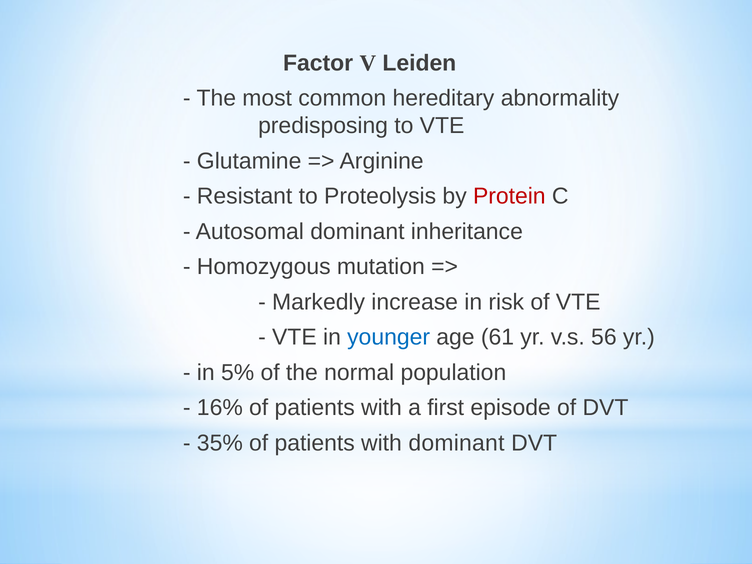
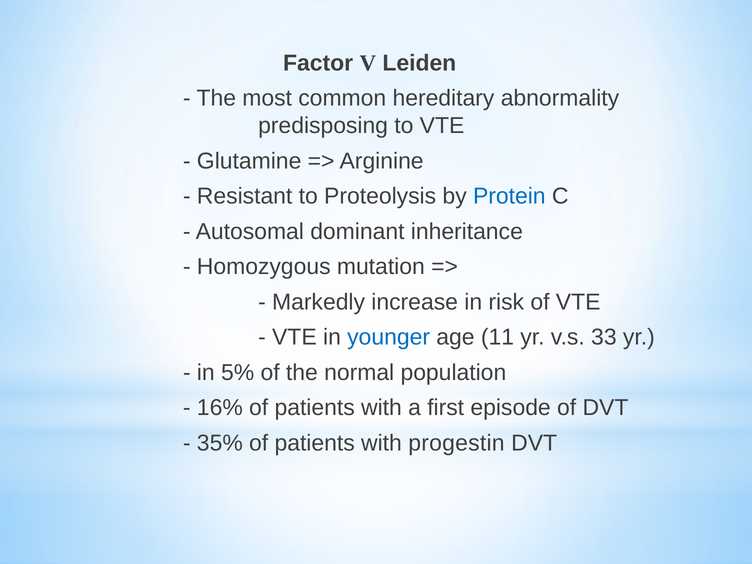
Protein colour: red -> blue (509, 196)
61: 61 -> 11 (497, 337)
56: 56 -> 33 (604, 337)
with dominant: dominant -> progestin (456, 443)
